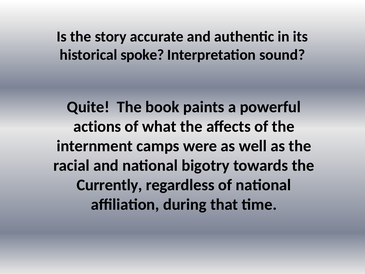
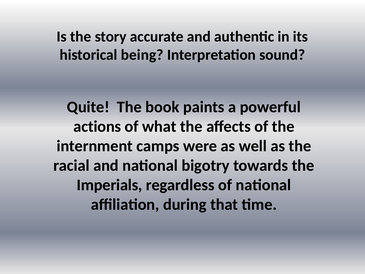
spoke: spoke -> being (142, 55)
Currently: Currently -> Imperials (109, 185)
